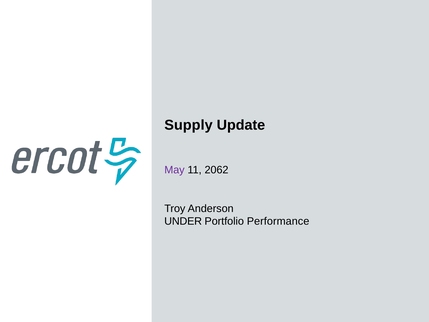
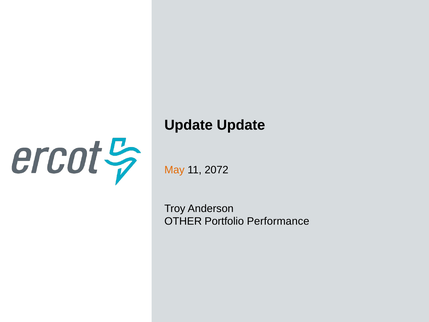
Supply: Supply -> Update (189, 125)
May colour: purple -> orange (174, 170)
2062: 2062 -> 2072 (217, 170)
UNDER: UNDER -> OTHER (183, 221)
